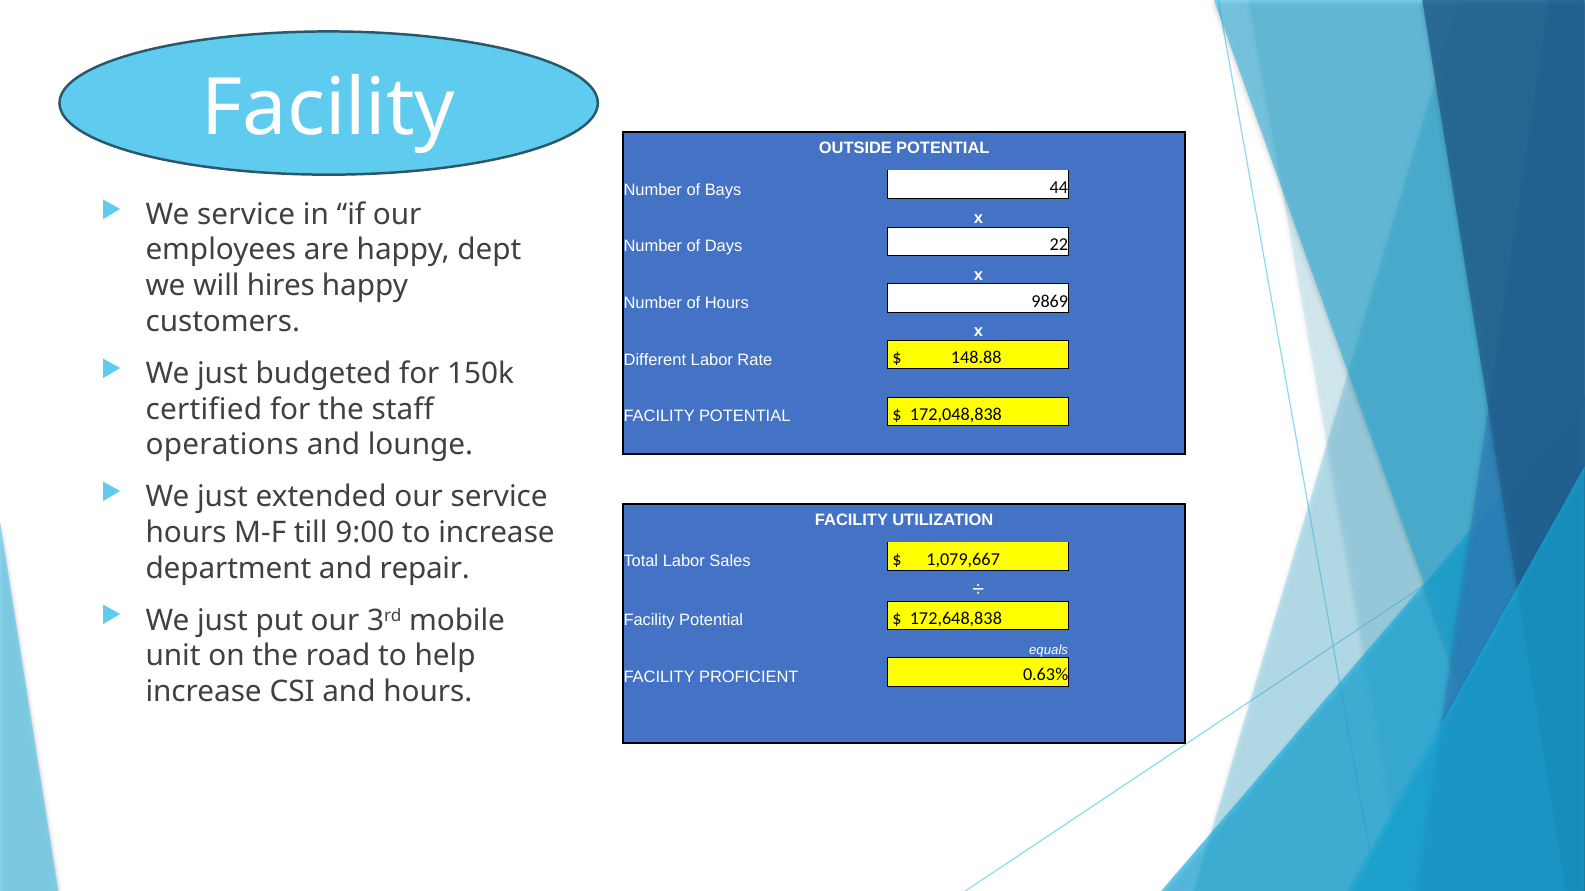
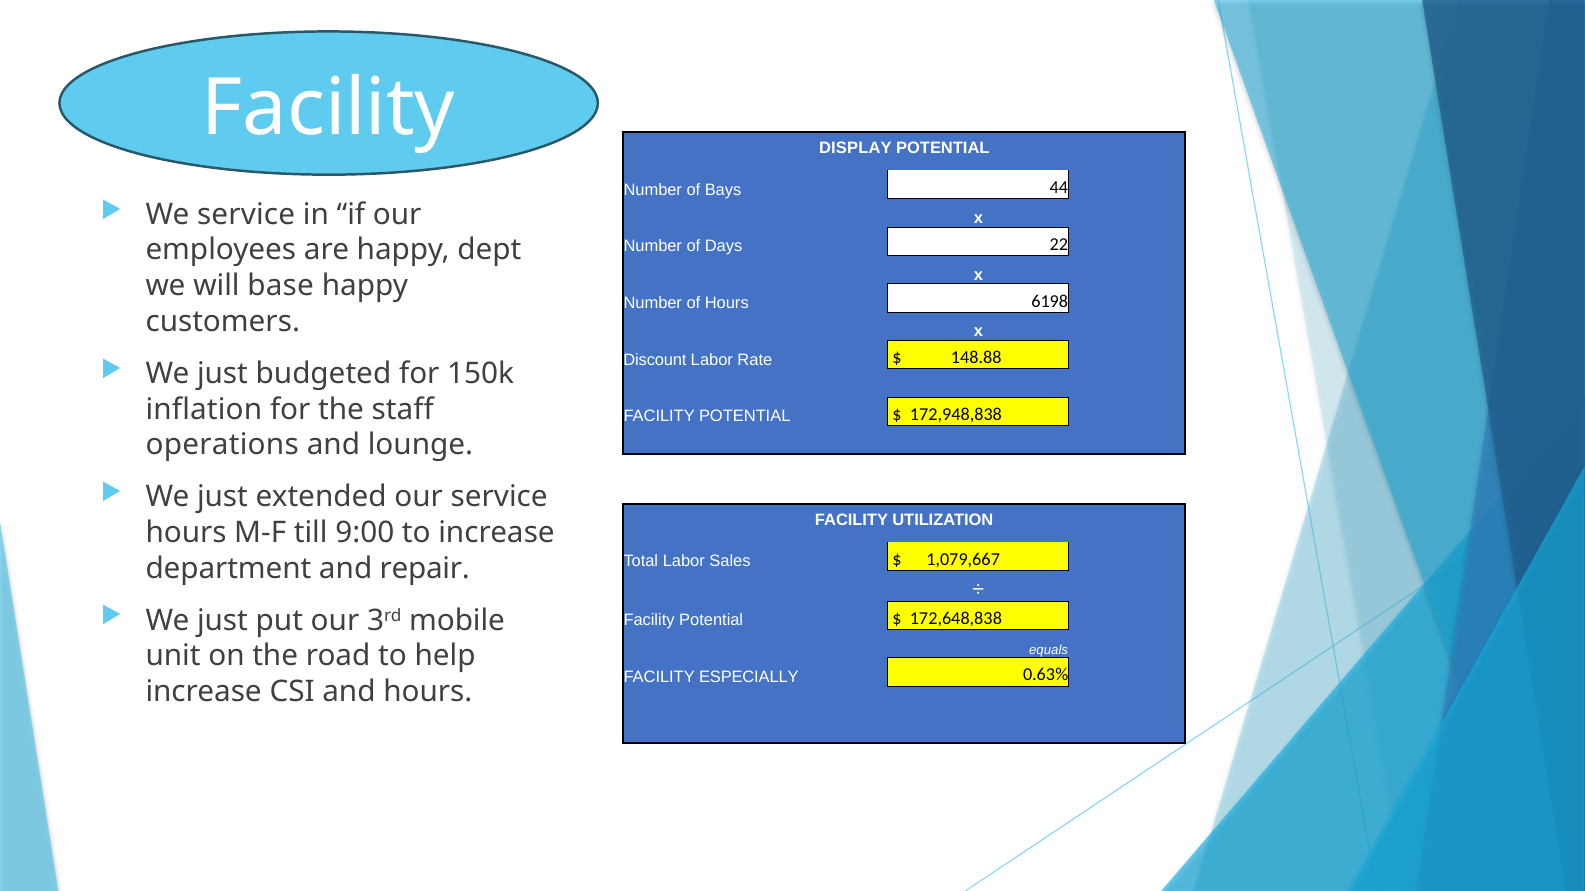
OUTSIDE: OUTSIDE -> DISPLAY (855, 148)
hires: hires -> base (281, 286)
9869: 9869 -> 6198 (1050, 301)
Different: Different -> Discount (655, 360)
certified: certified -> inflation (204, 409)
172,048,838: 172,048,838 -> 172,948,838 (956, 415)
PROFICIENT: PROFICIENT -> ESPECIALLY (749, 677)
